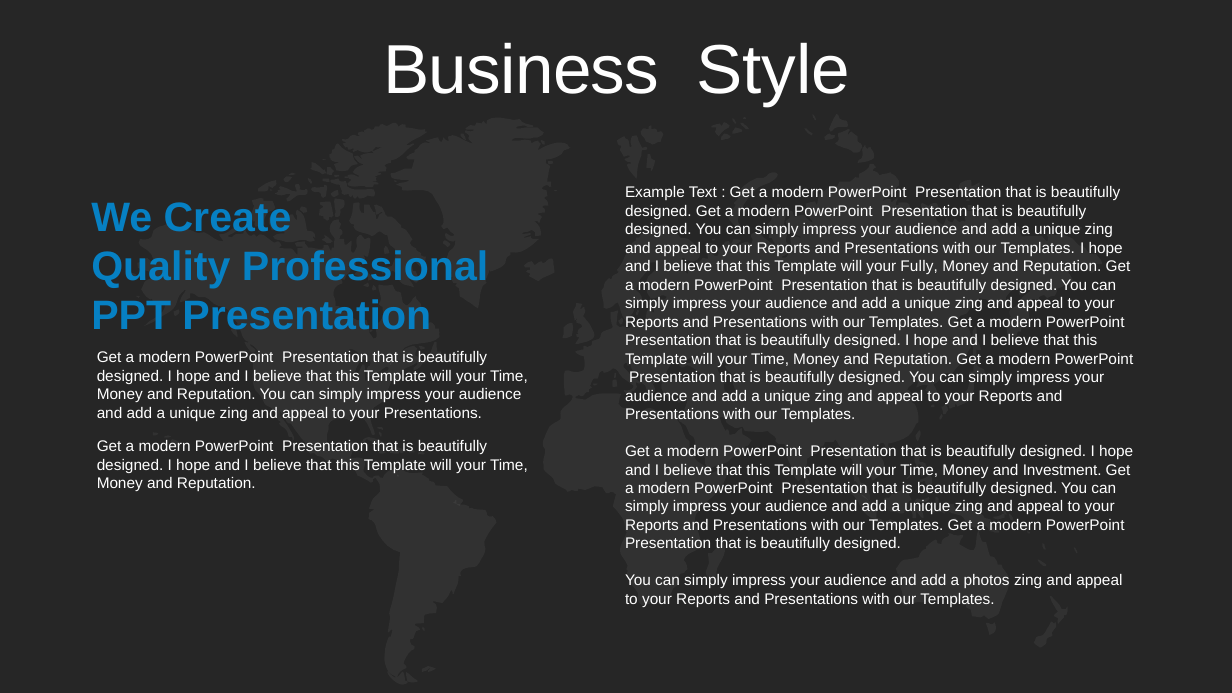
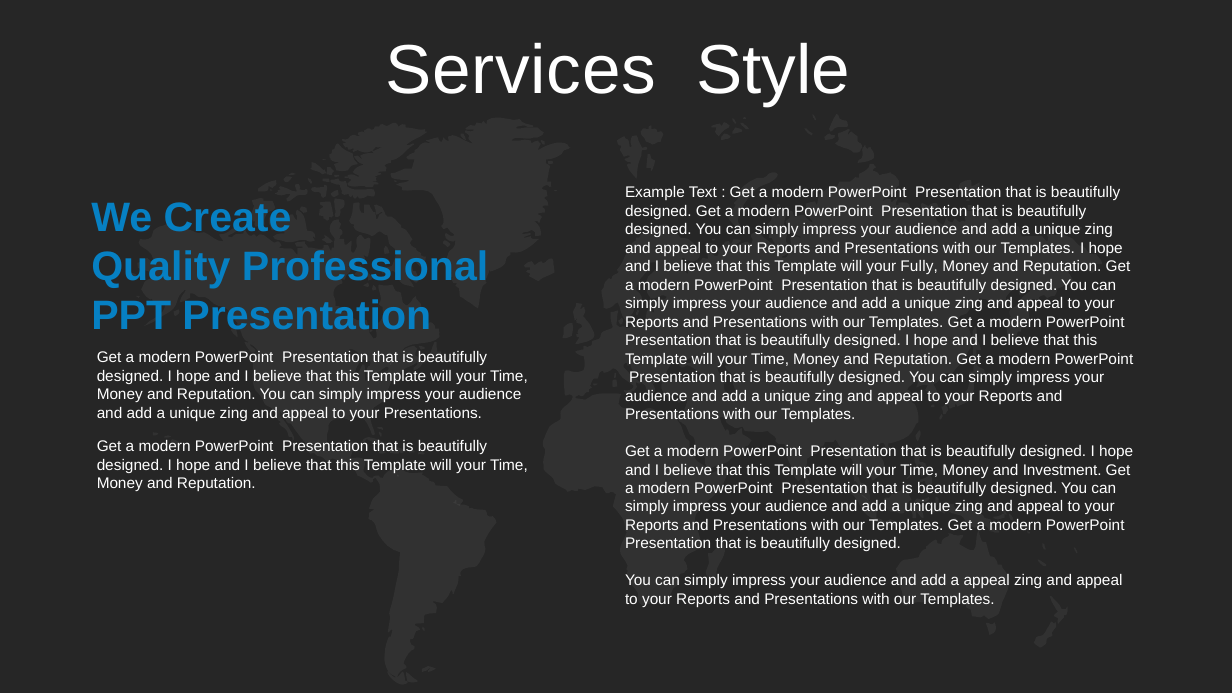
Business: Business -> Services (521, 70)
a photos: photos -> appeal (987, 581)
